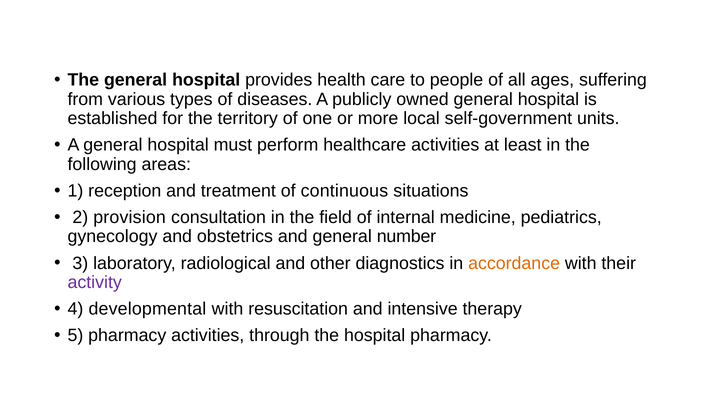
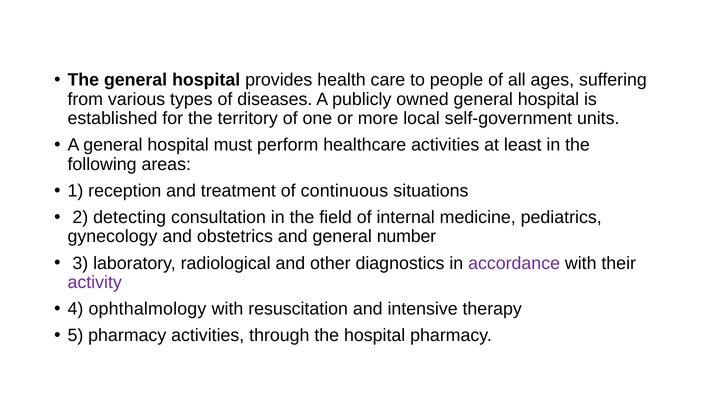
provision: provision -> detecting (130, 217)
accordance colour: orange -> purple (514, 263)
developmental: developmental -> ophthalmology (147, 309)
